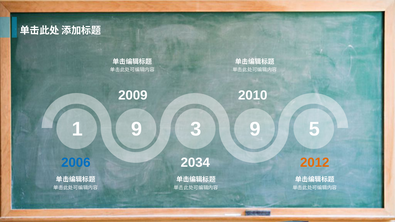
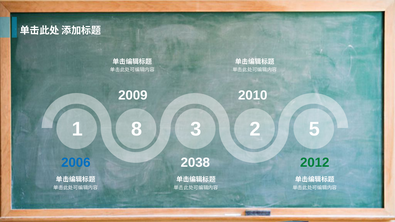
1 9: 9 -> 8 (137, 129)
3 9: 9 -> 2 (255, 129)
2034: 2034 -> 2038 (195, 163)
2012 colour: orange -> green (315, 163)
